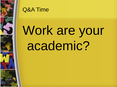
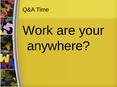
academic: academic -> anywhere (58, 46)
